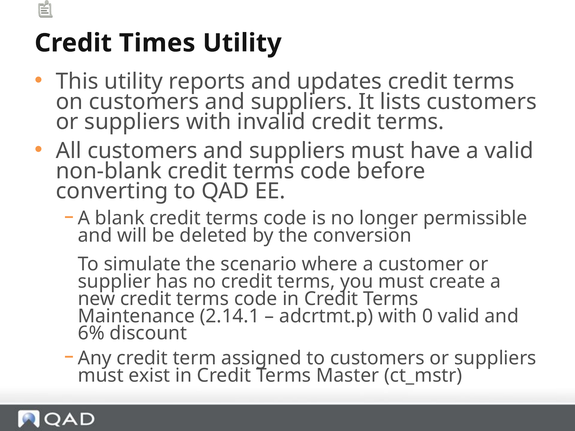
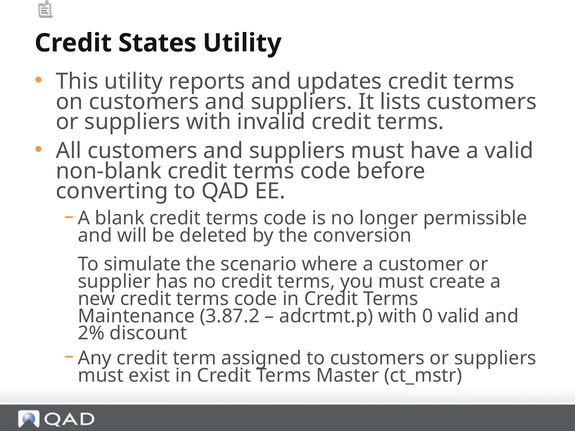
Times: Times -> States (157, 43)
2.14.1: 2.14.1 -> 3.87.2 (230, 316)
6%: 6% -> 2% (91, 333)
